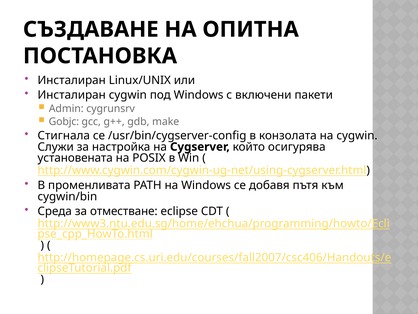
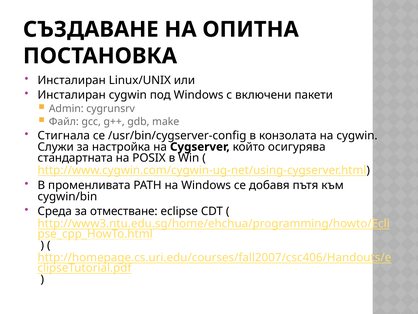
Gobjc: Gobjc -> Файл (64, 121)
установената: установената -> стандартната (75, 158)
